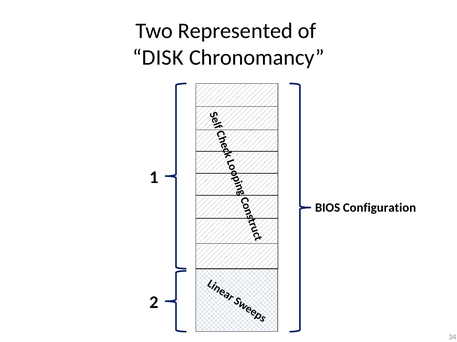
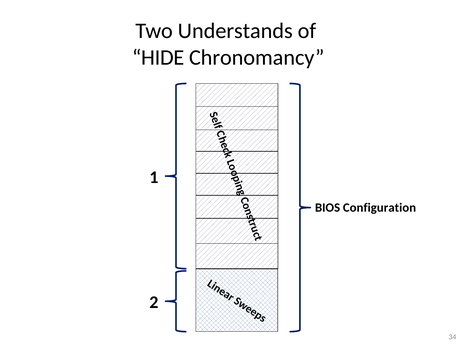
Represented: Represented -> Understands (235, 31)
DISK: DISK -> HIDE (158, 58)
